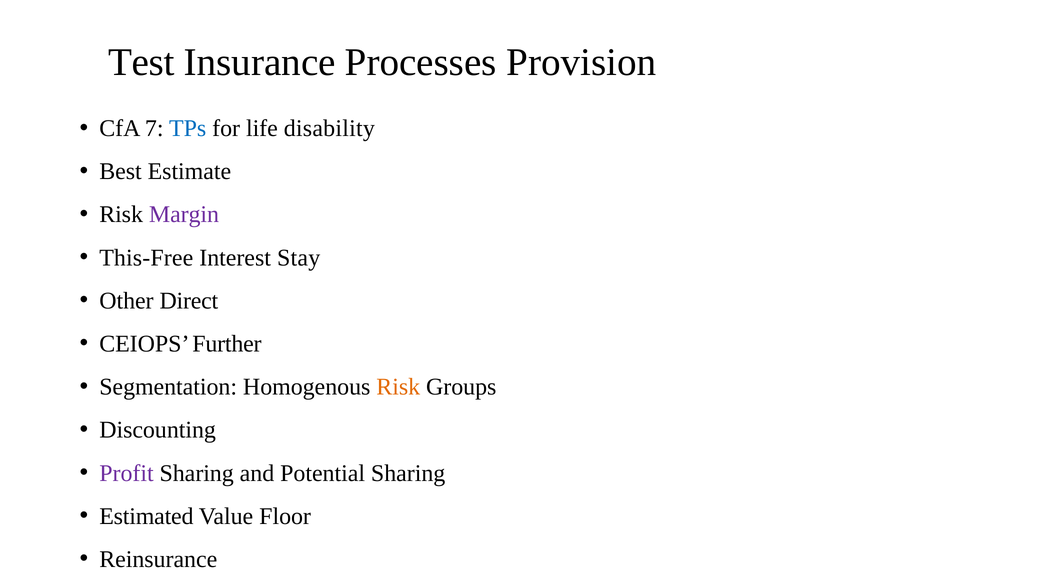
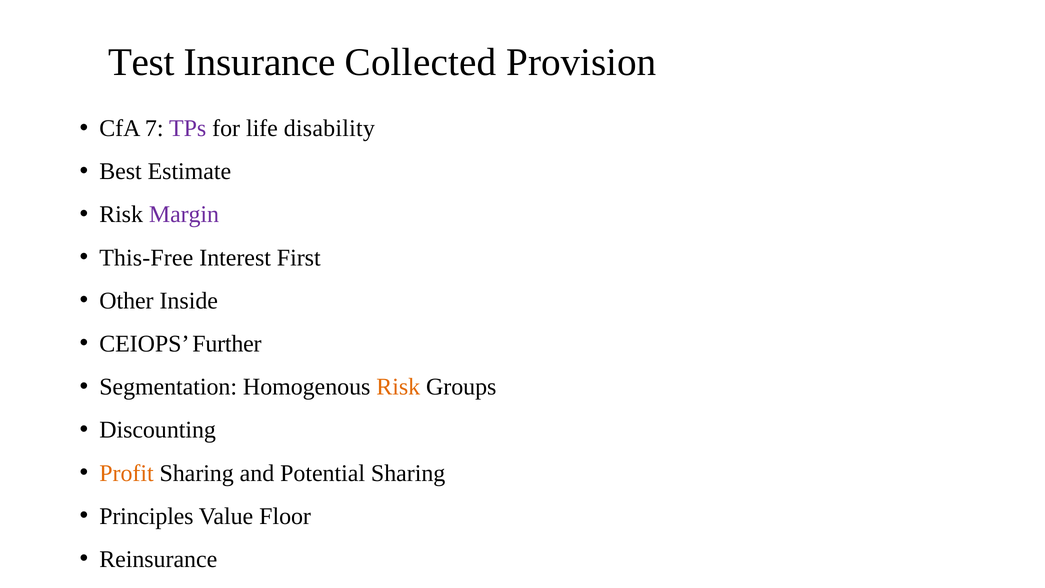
Processes: Processes -> Collected (421, 62)
TPs colour: blue -> purple (188, 128)
Stay: Stay -> First (299, 258)
Direct: Direct -> Inside (189, 301)
Profit colour: purple -> orange (126, 473)
Estimated: Estimated -> Principles (146, 516)
